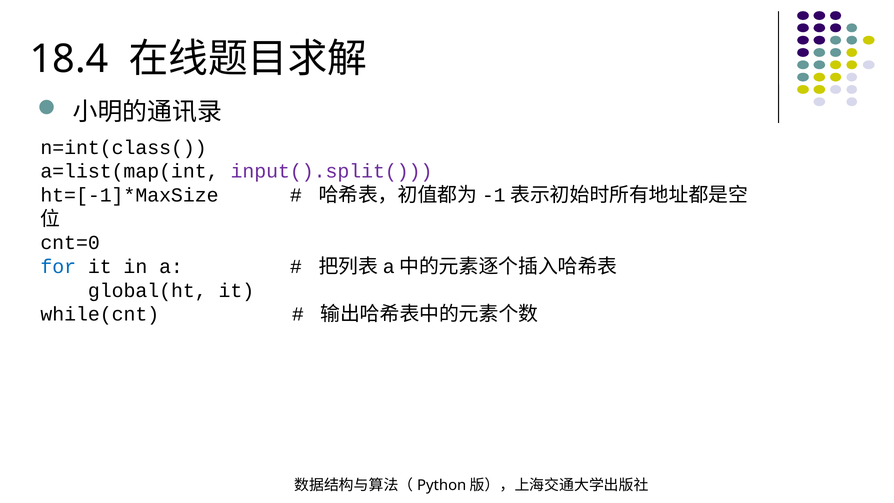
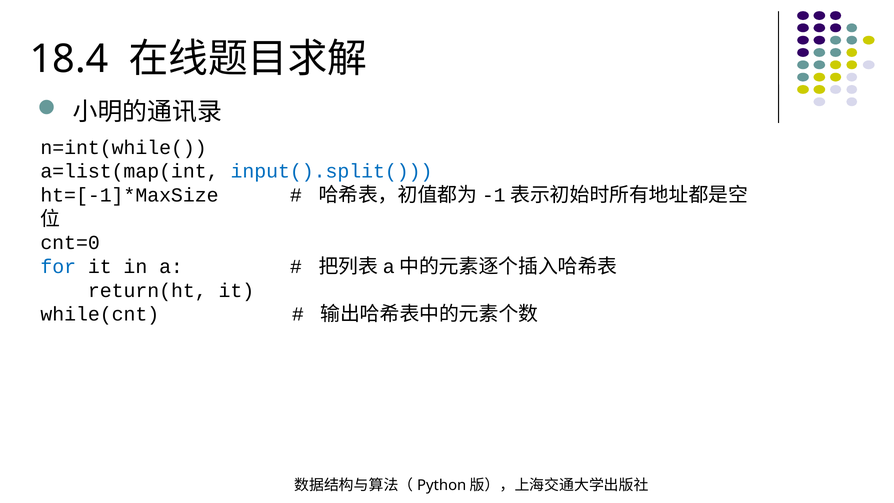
n=int(class(: n=int(class( -> n=int(while( (124, 147)
input().split( colour: purple -> blue (332, 171)
global(ht: global(ht -> return(ht (147, 290)
